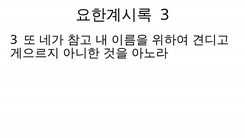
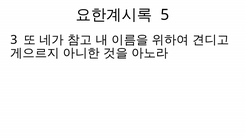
3: 3 -> 5 (165, 15)
